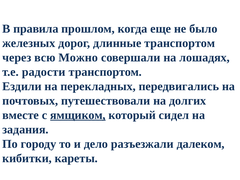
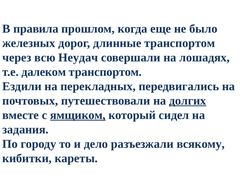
Можно: Можно -> Неудач (78, 57)
радости: радости -> далеком (44, 72)
долгих underline: none -> present (188, 101)
далеком: далеком -> всякому (201, 144)
